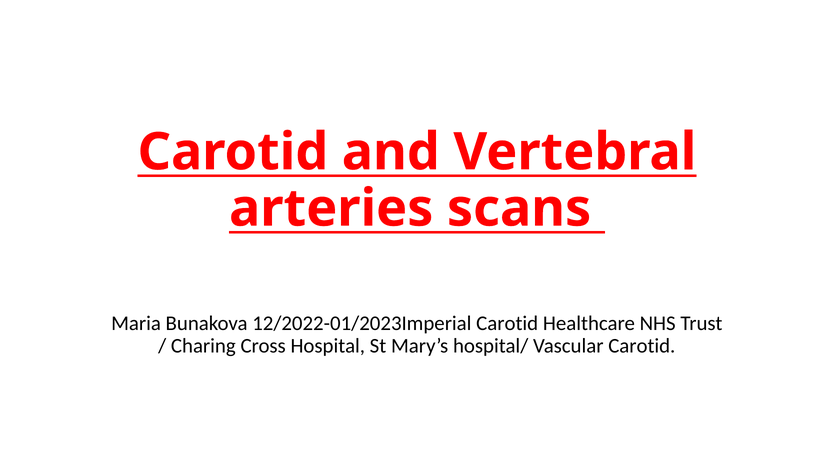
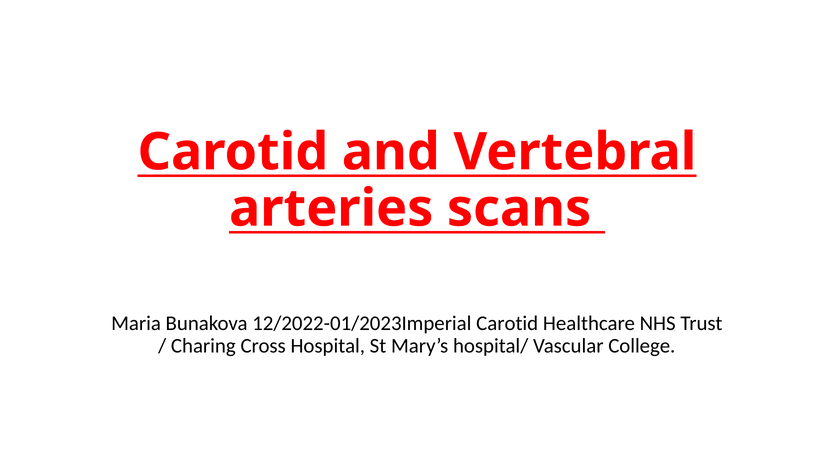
Vascular Carotid: Carotid -> College (642, 346)
